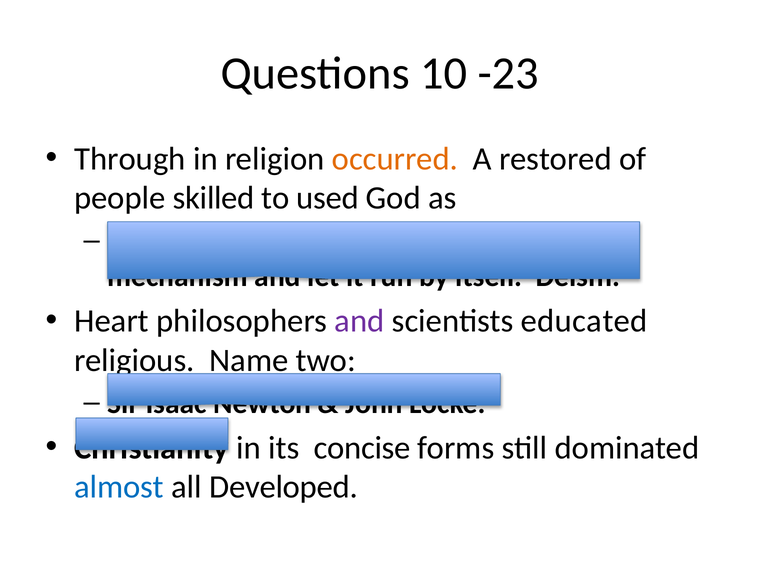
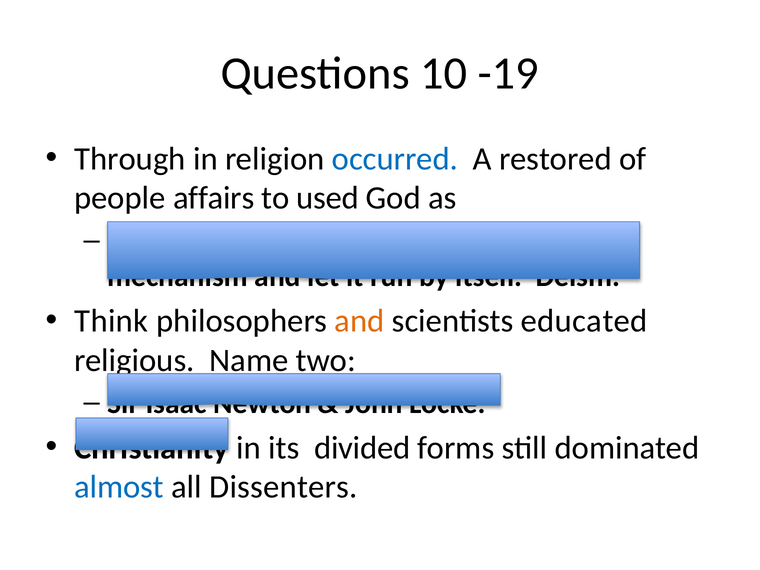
-23: -23 -> -19 (508, 74)
occurred colour: orange -> blue (395, 159)
skilled: skilled -> affairs (214, 198)
Heart: Heart -> Think (111, 321)
and colour: purple -> orange (359, 321)
concise: concise -> divided (362, 448)
Developed: Developed -> Dissenters (283, 487)
